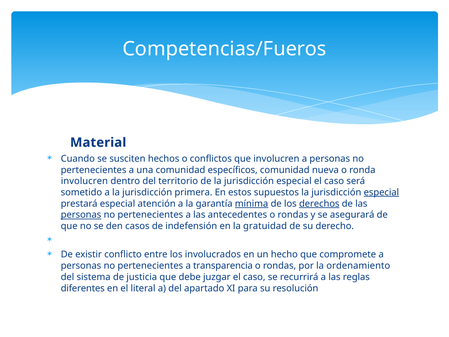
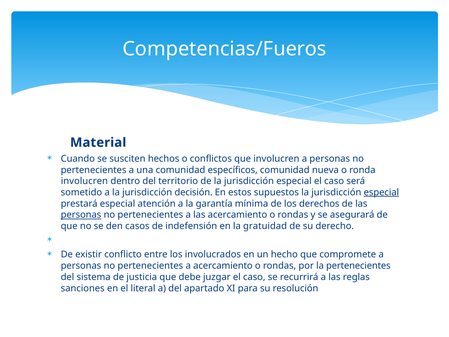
primera: primera -> decisión (194, 192)
mínima underline: present -> none (252, 203)
derechos underline: present -> none (319, 203)
las antecedentes: antecedentes -> acercamiento (237, 215)
a transparencia: transparencia -> acercamiento (223, 266)
la ordenamiento: ordenamiento -> pertenecientes (358, 266)
diferentes: diferentes -> sanciones (83, 288)
